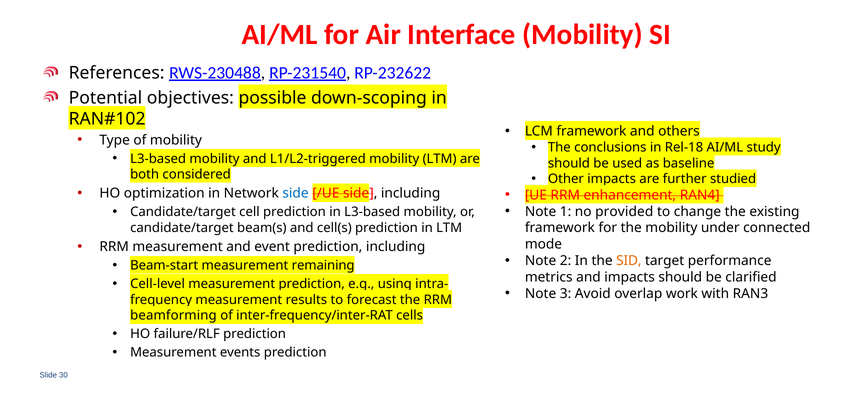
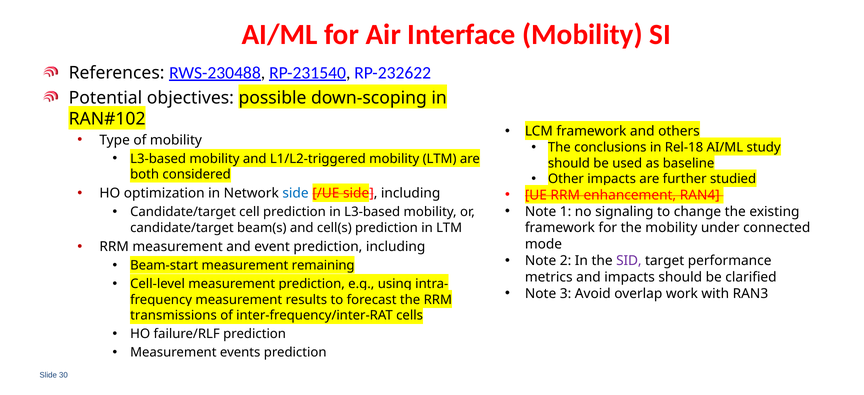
provided: provided -> signaling (624, 212)
SID colour: orange -> purple (629, 261)
beamforming: beamforming -> transmissions (173, 316)
